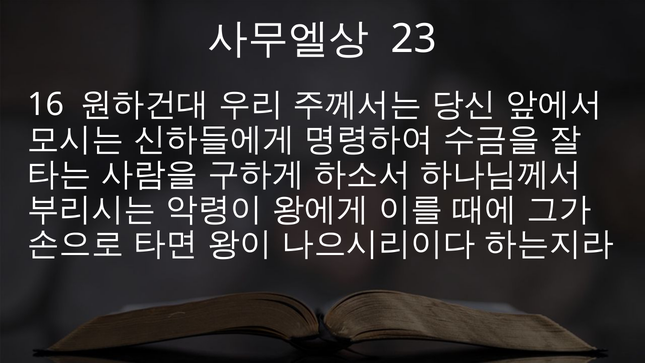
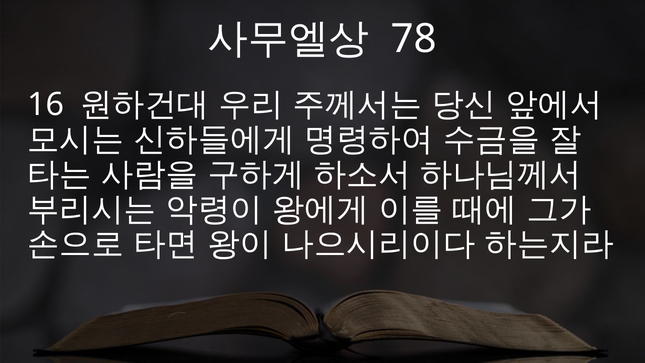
23: 23 -> 78 (414, 39)
